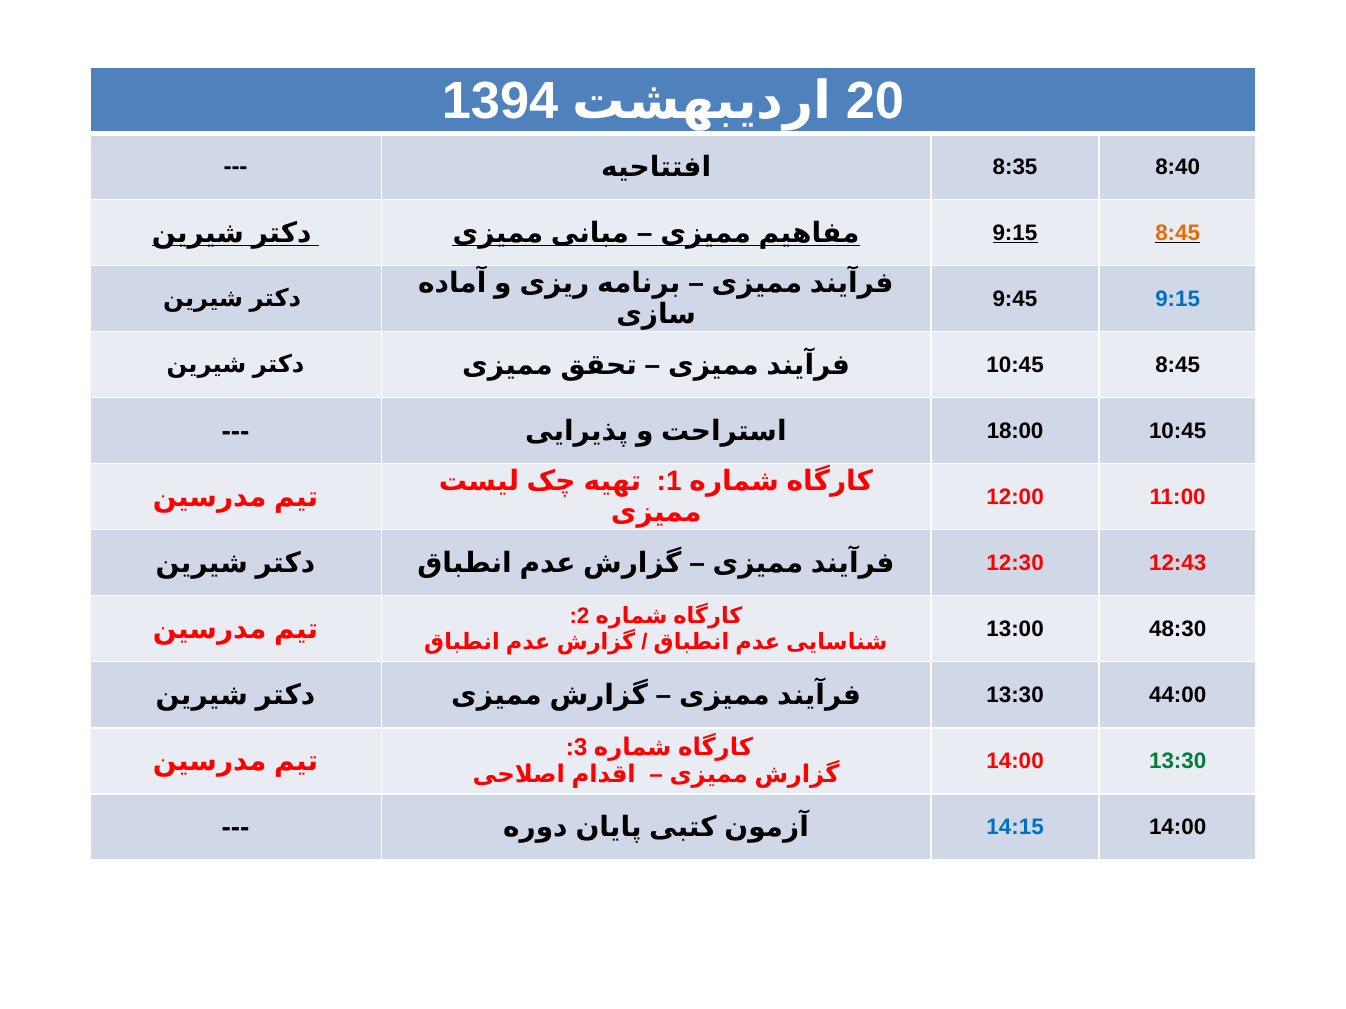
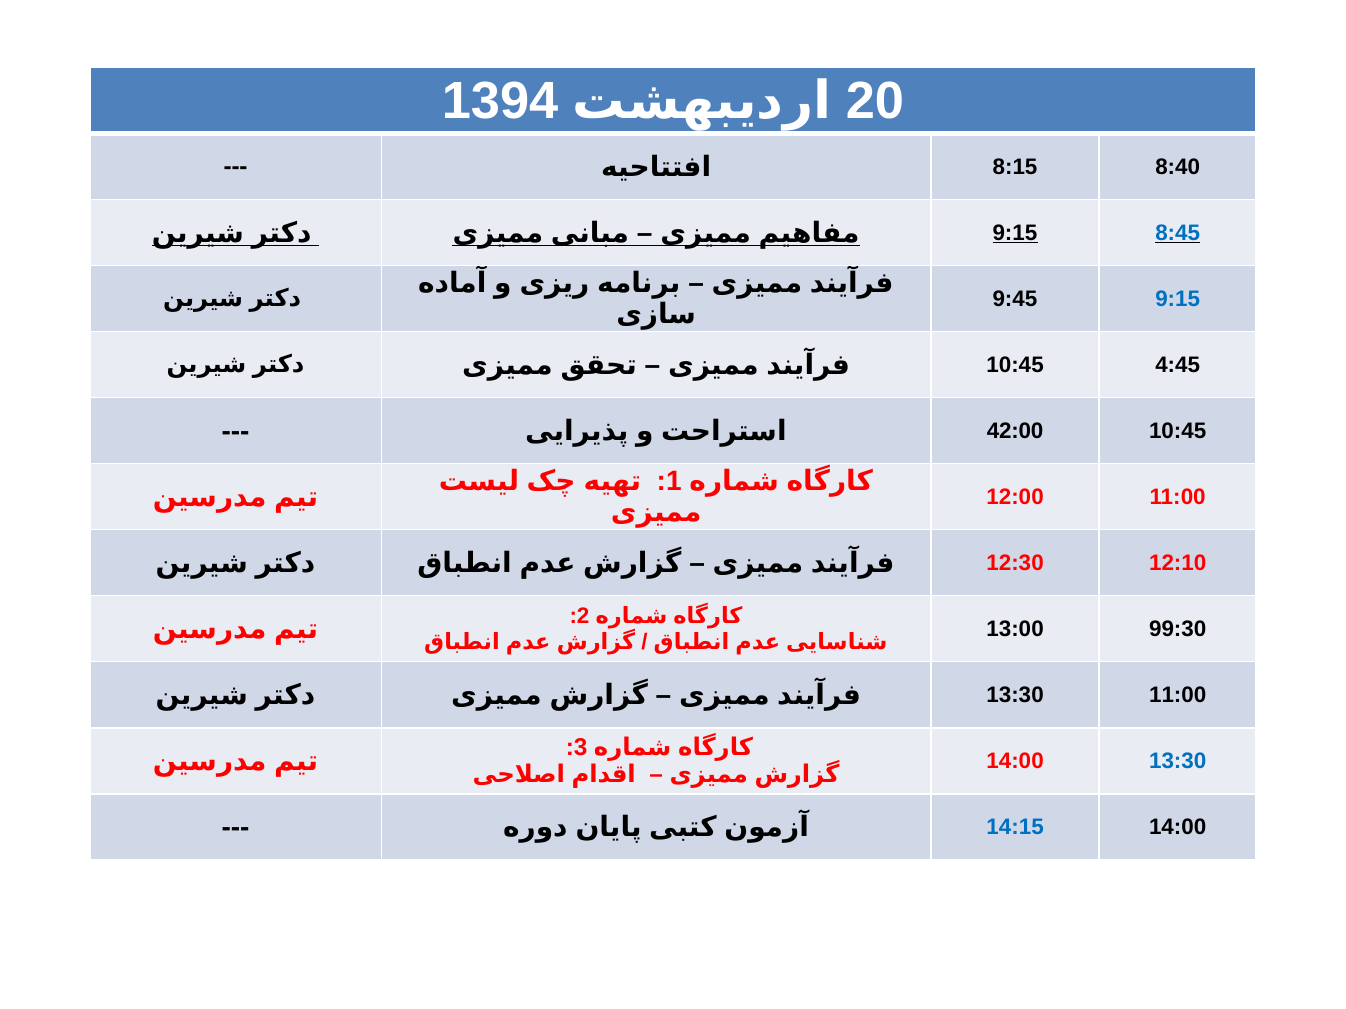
8:35: 8:35 -> 8:15 (1015, 167)
8:45 colour: orange -> blue (1178, 233)
10:45 8:45: 8:45 -> 4:45 (1178, 365)
18:00: 18:00 -> 42:00 (1015, 431)
12:43: 12:43 -> 12:10 (1178, 563)
48:30: 48:30 -> 99:30 (1178, 629)
13:30 44:00: 44:00 -> 11:00 (1178, 695)
13:30 colour: green -> blue (1178, 762)
